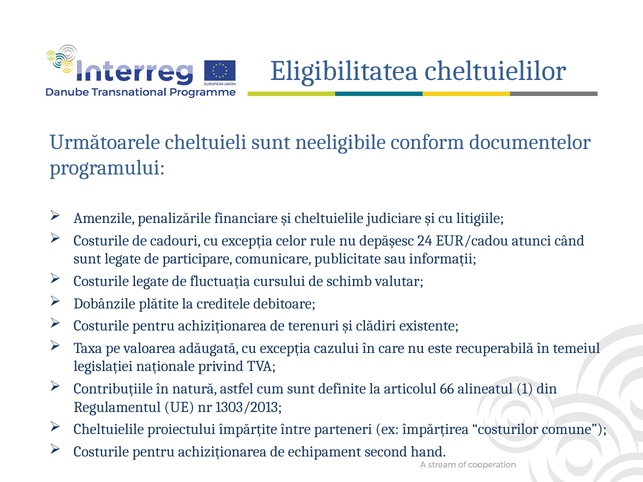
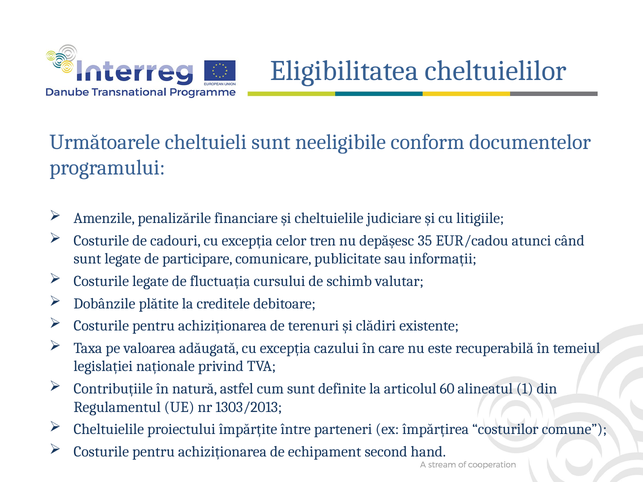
rule: rule -> tren (323, 241)
24: 24 -> 35 (425, 241)
66: 66 -> 60 (447, 389)
